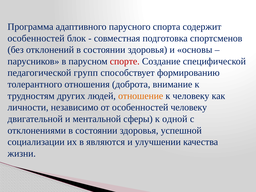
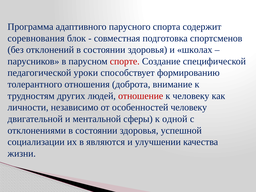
особенностей: особенностей -> соревнования (36, 38)
основы: основы -> школах (195, 50)
групп: групп -> уроки (86, 73)
отношение colour: orange -> red (141, 96)
